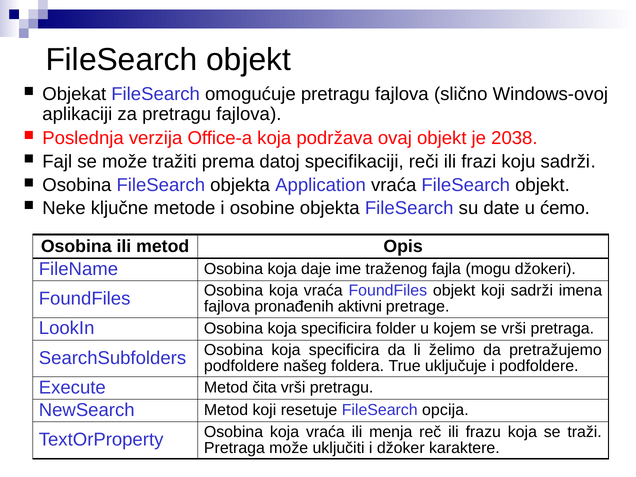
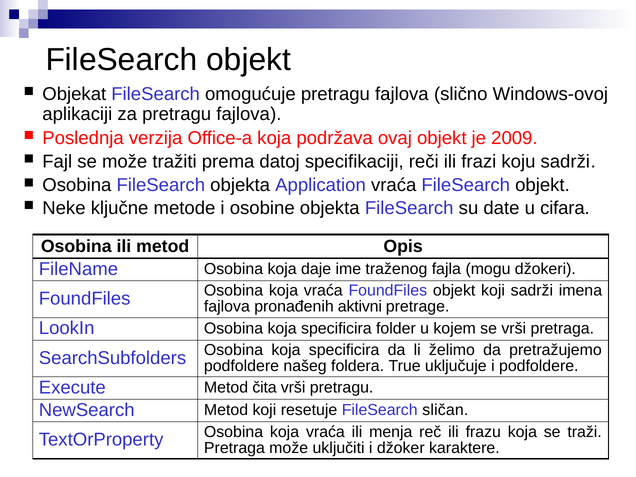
2038: 2038 -> 2009 (514, 138)
ćemo: ćemo -> cifara (565, 208)
opcija: opcija -> sličan (445, 410)
